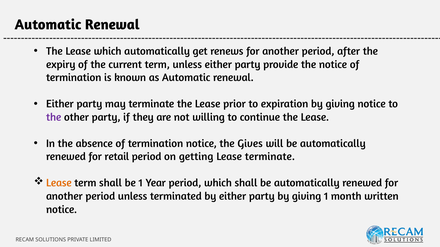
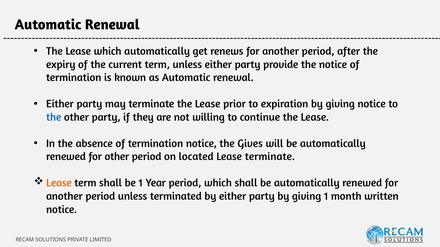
the colour: purple -> blue (54, 117)
for retail: retail -> other (117, 157)
getting: getting -> located (196, 157)
